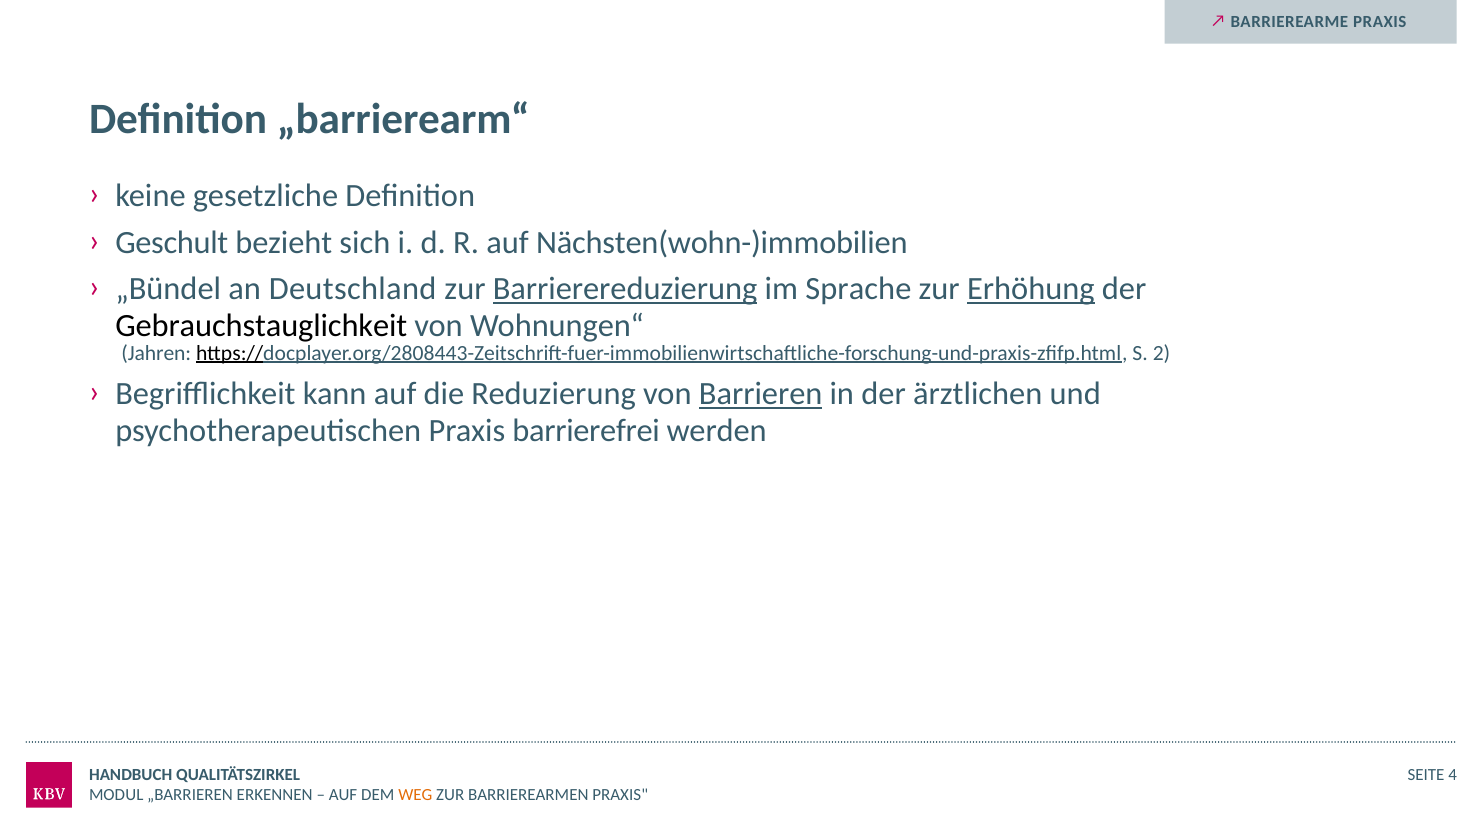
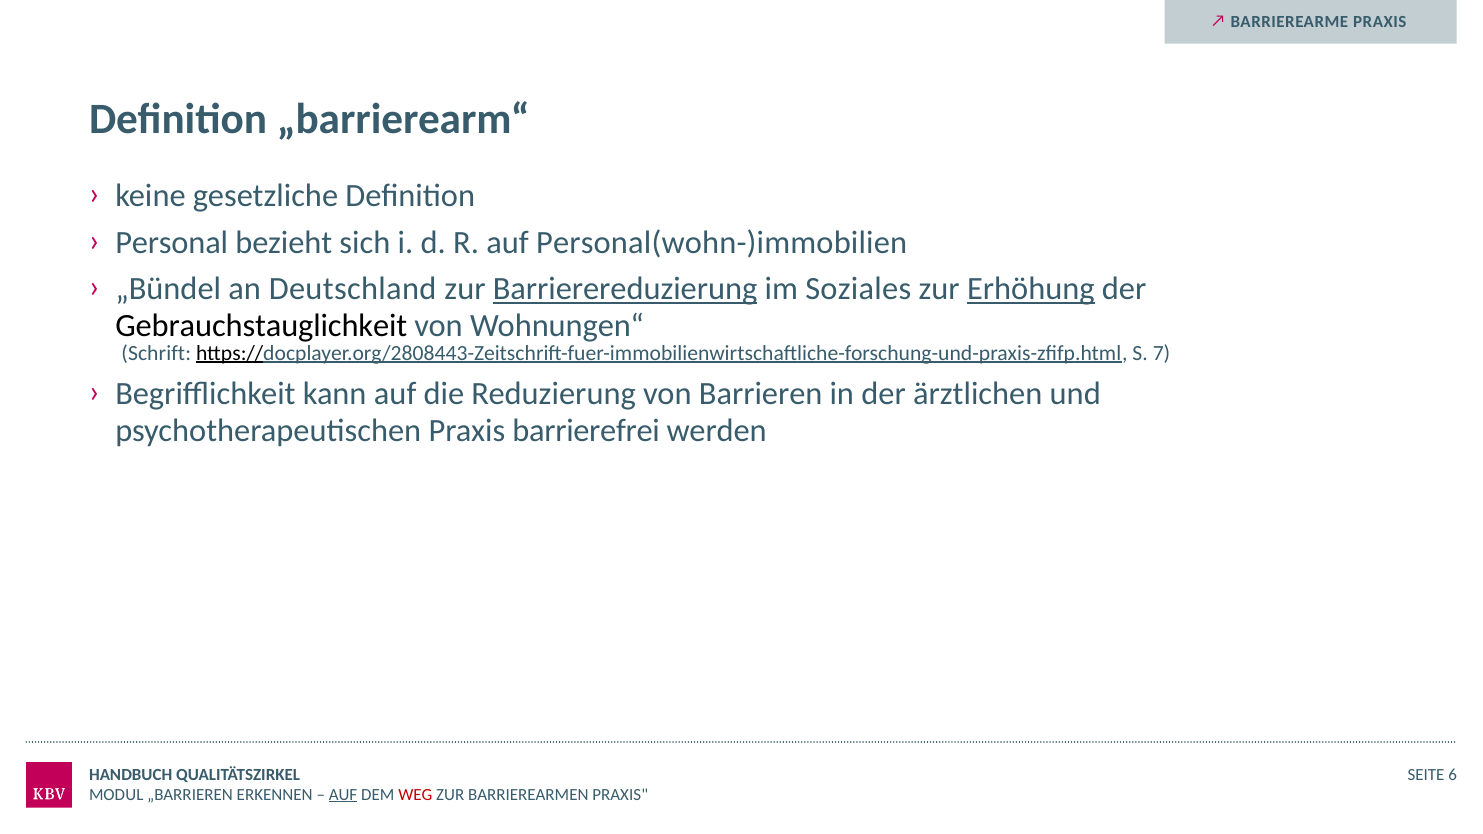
Geschult: Geschult -> Personal (172, 243)
Nächsten(wohn-)immobilien: Nächsten(wohn-)immobilien -> Personal(wohn-)immobilien (722, 243)
Sprache: Sprache -> Soziales (858, 289)
Jahren: Jahren -> Schrift (156, 353)
2: 2 -> 7 (1162, 353)
Barrieren underline: present -> none (761, 394)
4: 4 -> 6 (1453, 775)
AUF underline: none -> present (343, 795)
WEG colour: orange -> red (415, 795)
